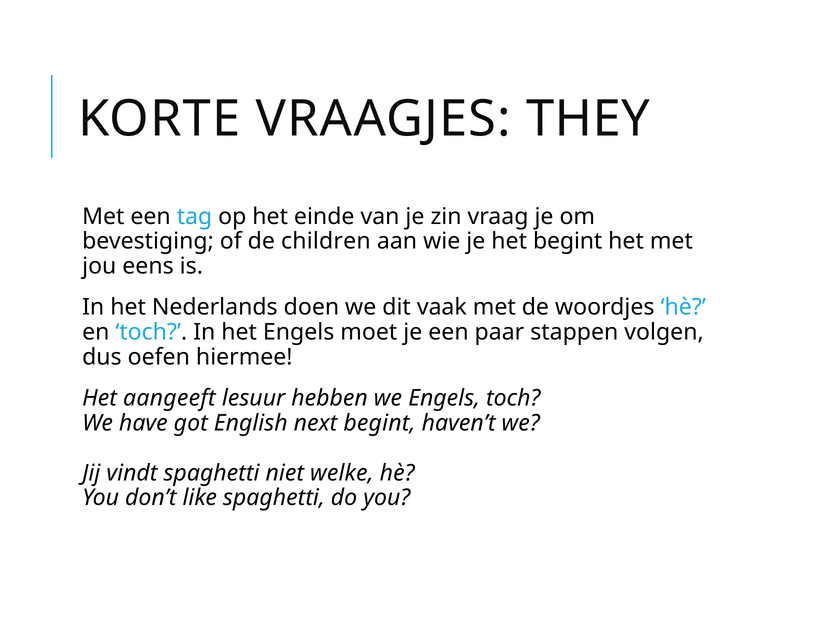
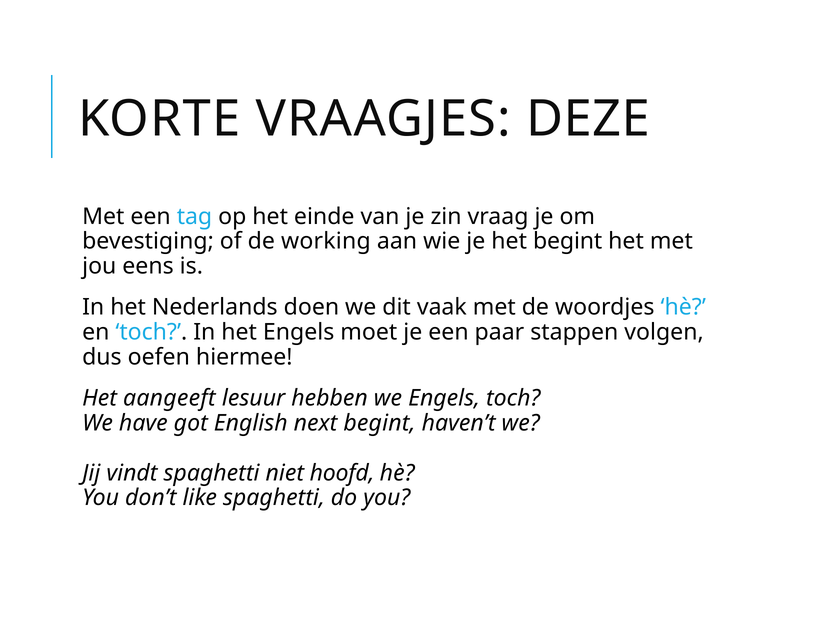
THEY: THEY -> DEZE (588, 119)
children: children -> working (326, 242)
welke: welke -> hoofd (342, 473)
